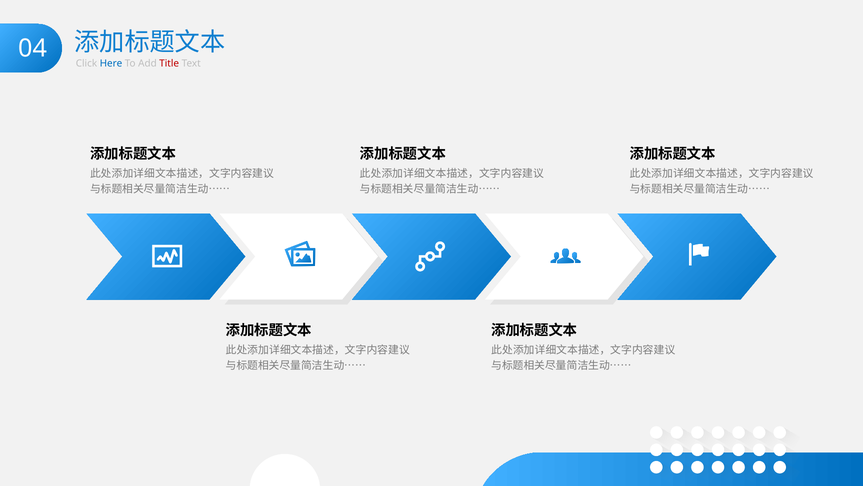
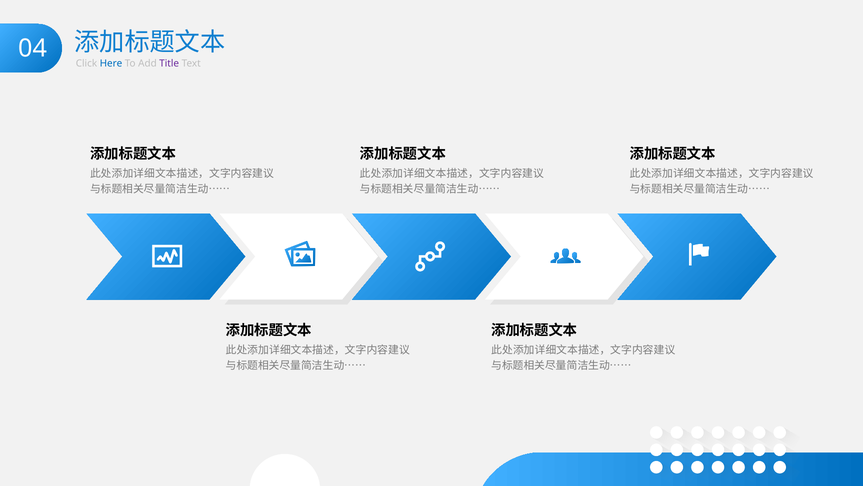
Title colour: red -> purple (169, 64)
